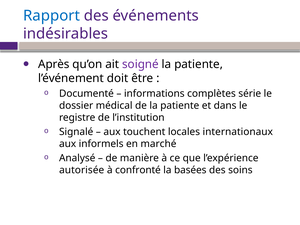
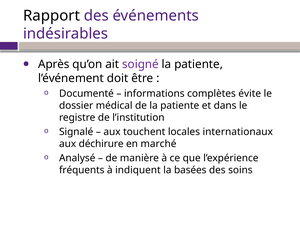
Rapport colour: blue -> black (52, 16)
série: série -> évite (250, 94)
informels: informels -> déchirure (101, 144)
autorisée: autorisée -> fréquents (82, 170)
confronté: confronté -> indiquent (138, 170)
